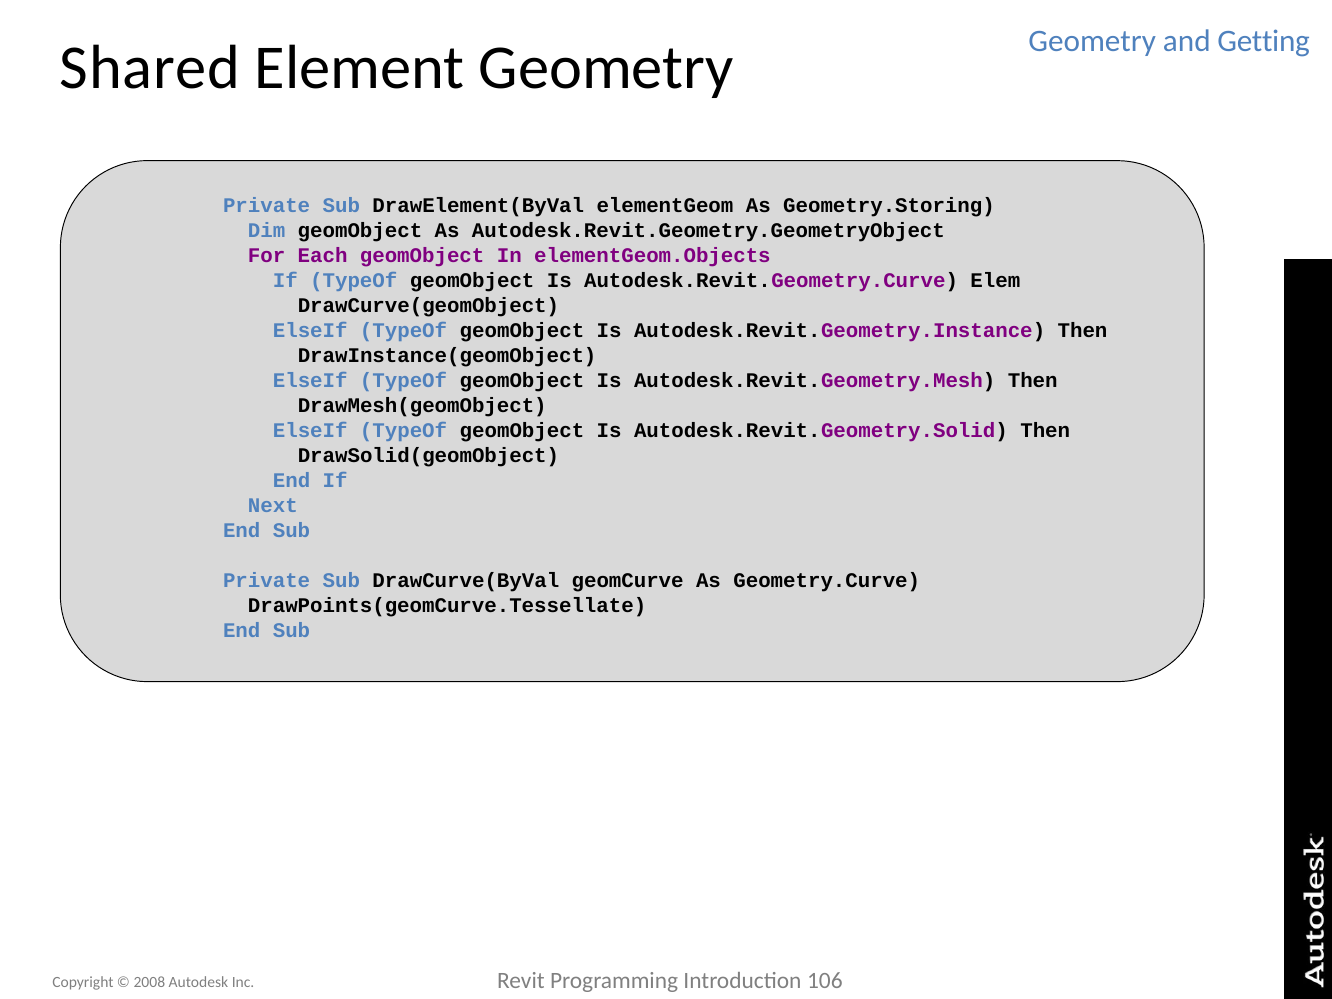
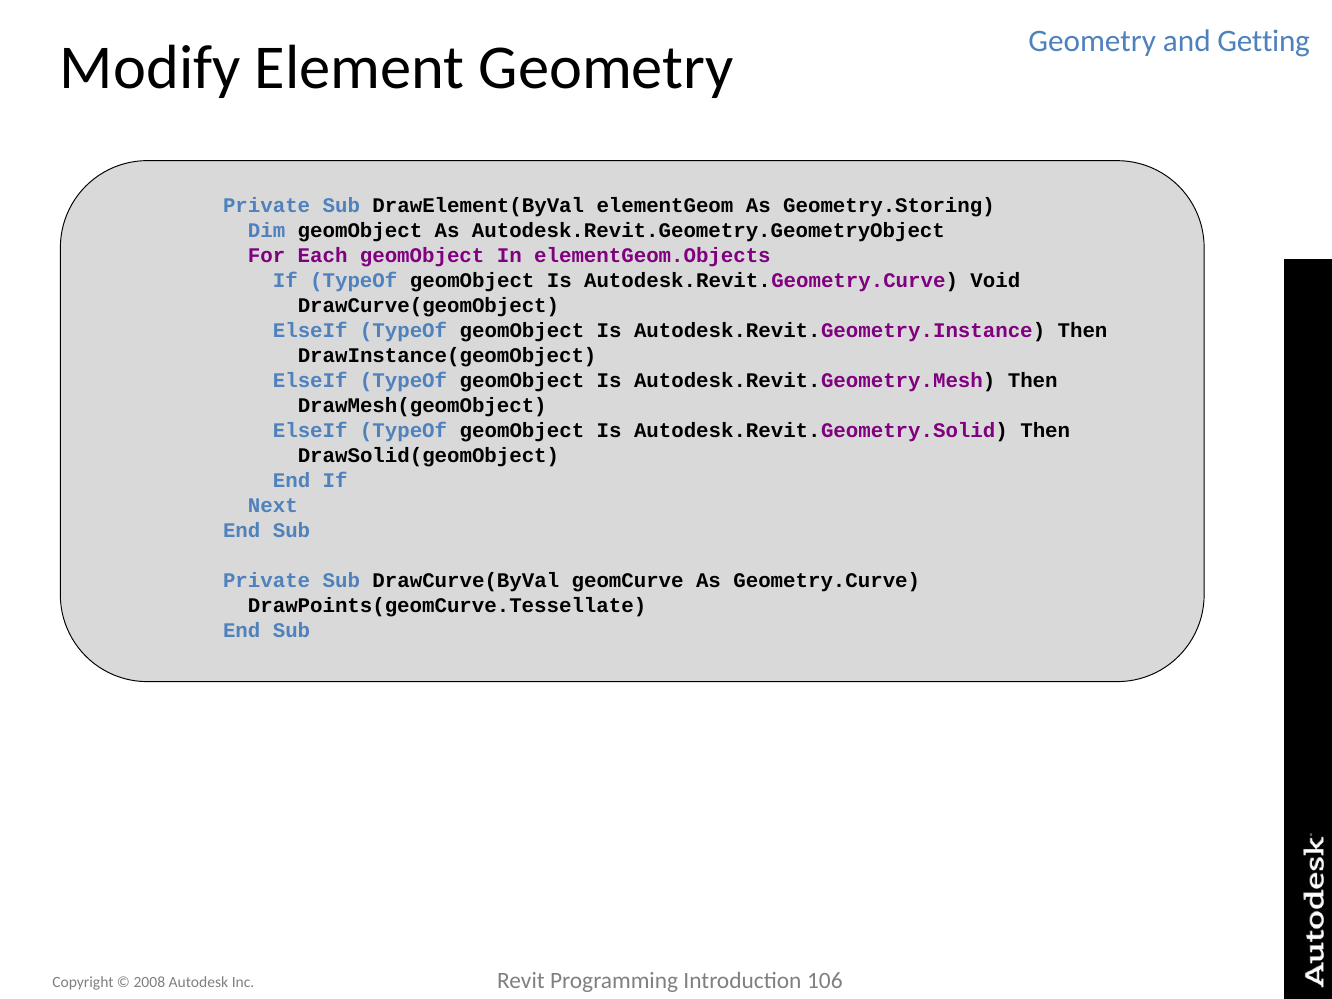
Shared: Shared -> Modify (150, 68)
Elem: Elem -> Void (995, 281)
